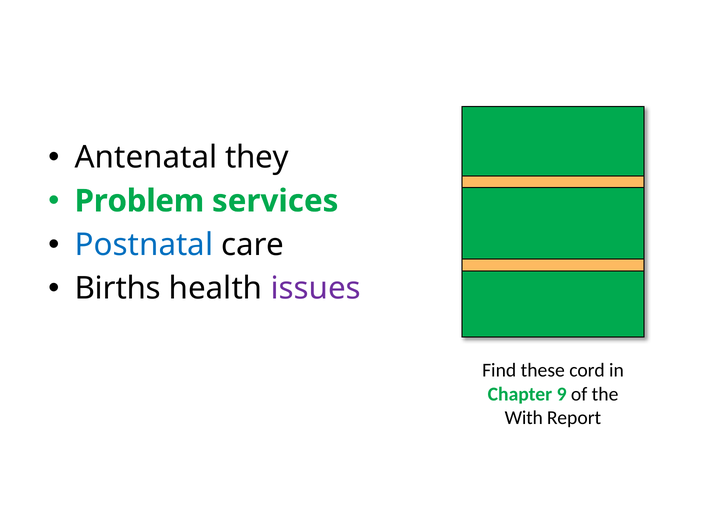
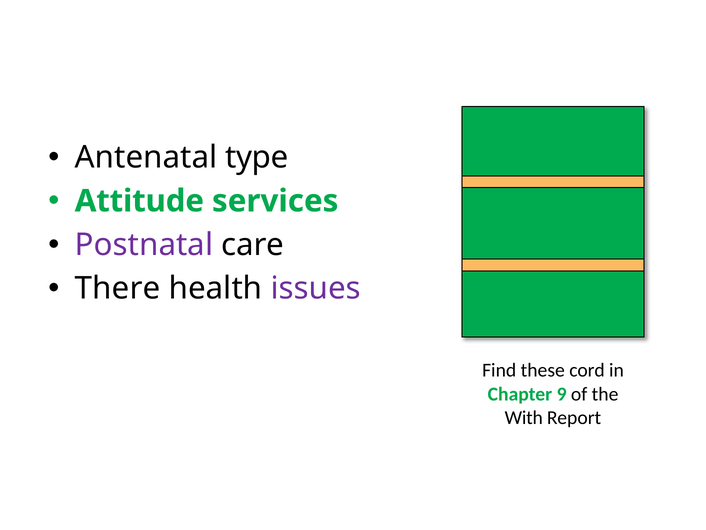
they: they -> type (257, 157)
Problem: Problem -> Attitude (139, 201)
Postnatal colour: blue -> purple (144, 245)
Births: Births -> There (118, 288)
